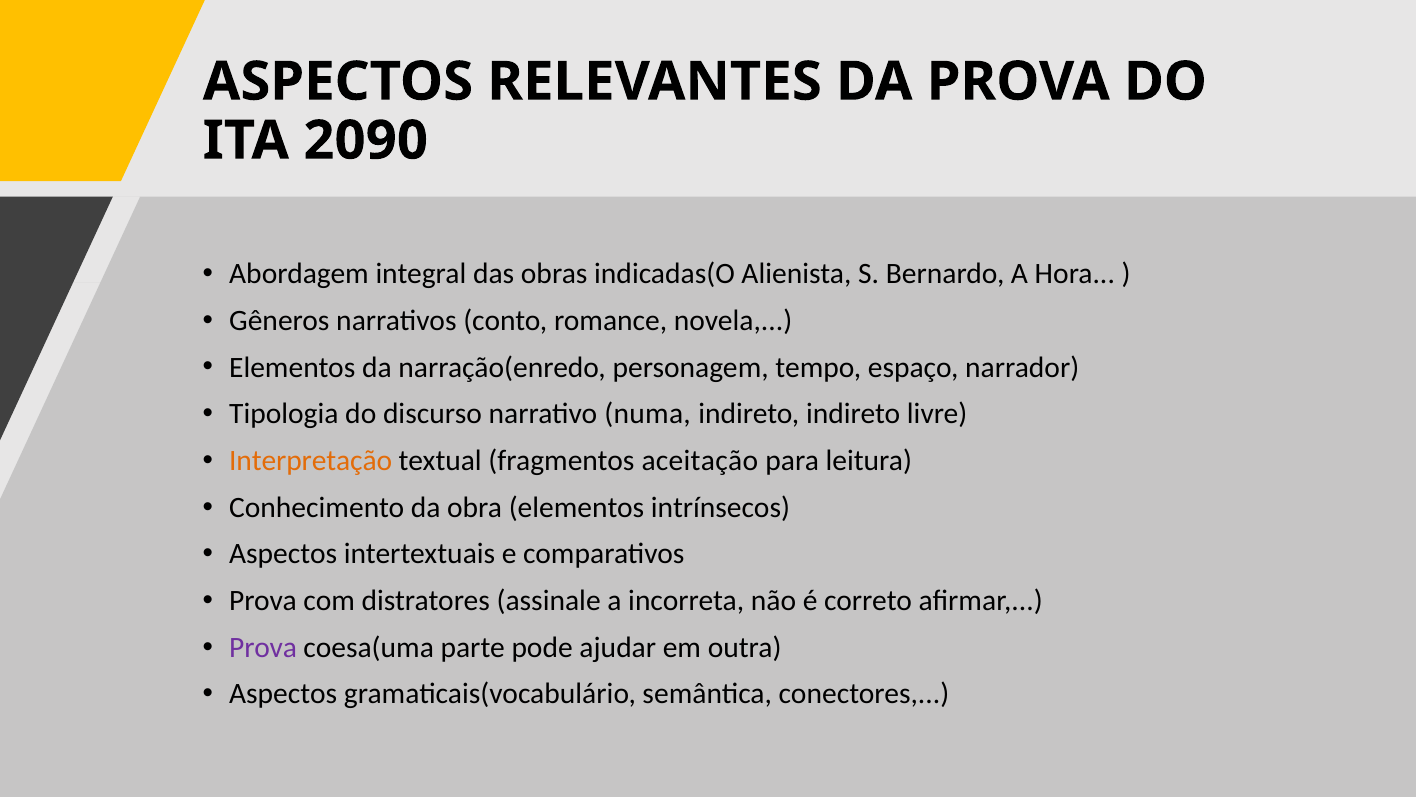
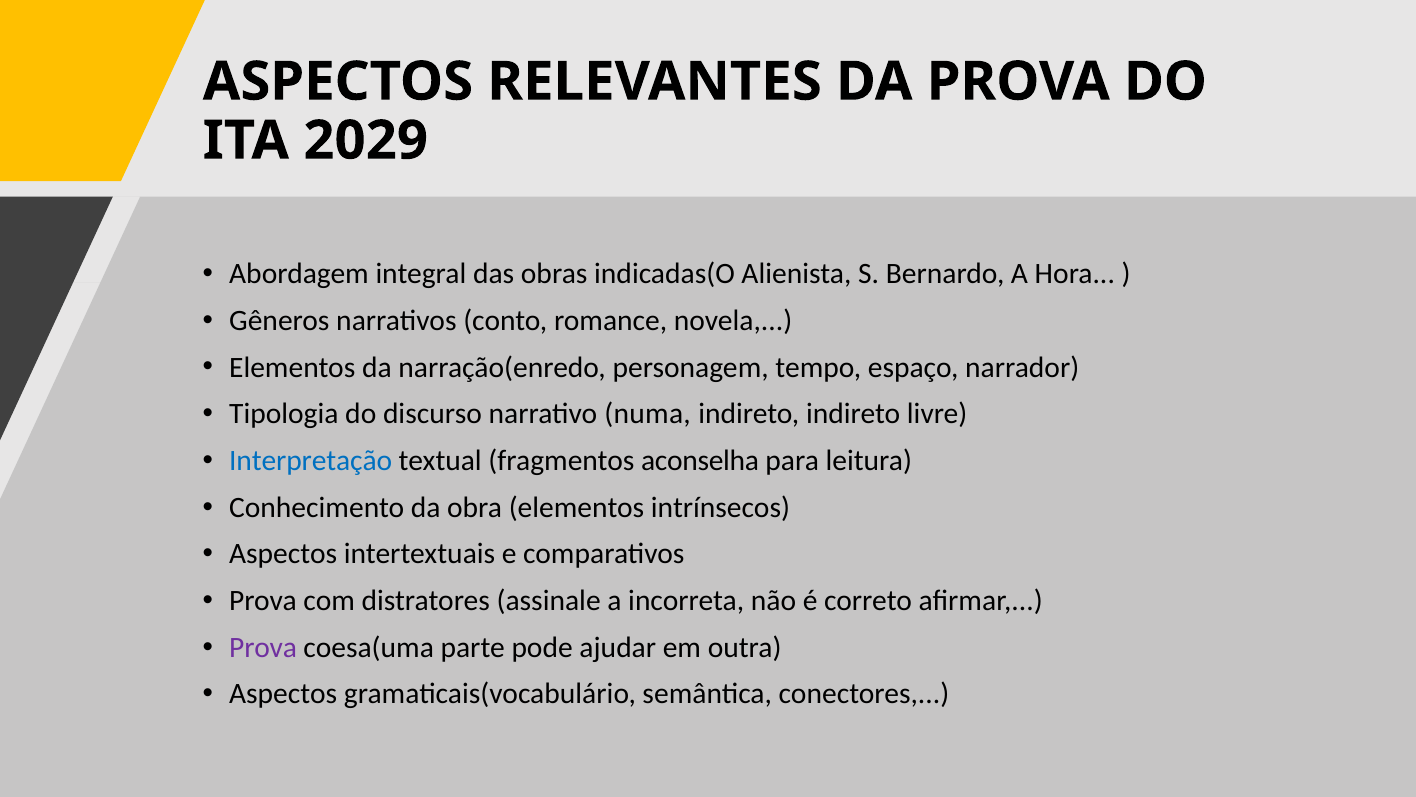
2090: 2090 -> 2029 (366, 141)
Interpretação colour: orange -> blue (311, 461)
aceitação: aceitação -> aconselha (700, 461)
